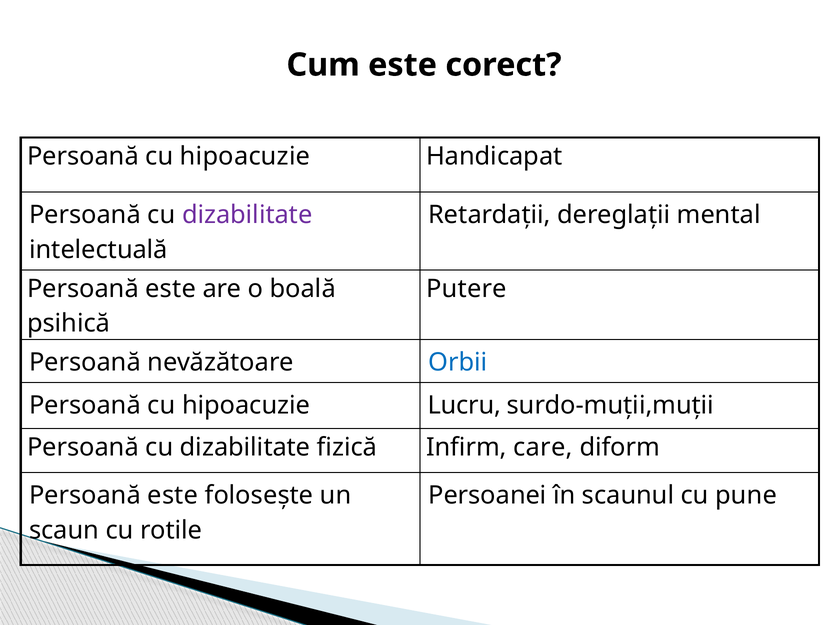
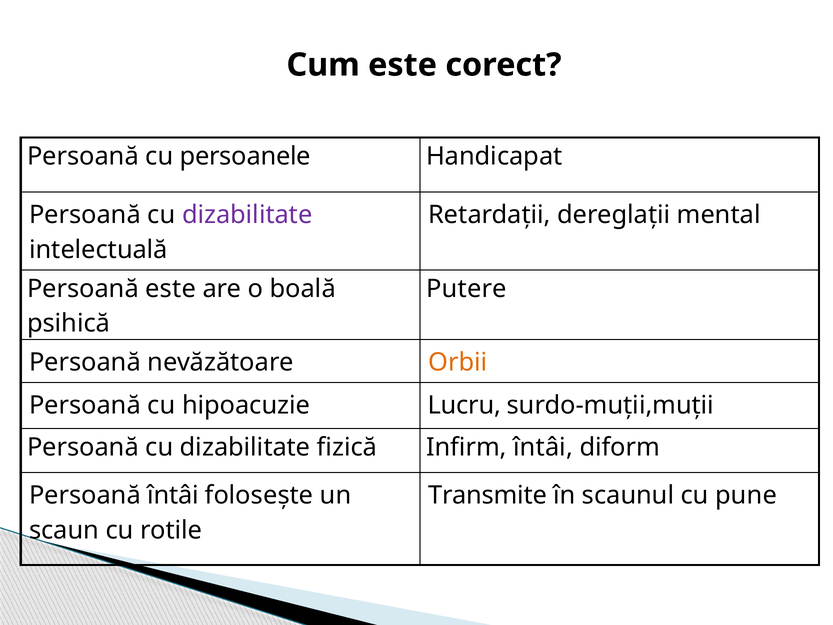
hipoacuzie: hipoacuzie -> persoanele (245, 156)
Orbii colour: blue -> orange (458, 362)
Infirm care: care -> întâi (543, 447)
este: este -> întâi (173, 495)
Persoanei: Persoanei -> Transmite (488, 495)
